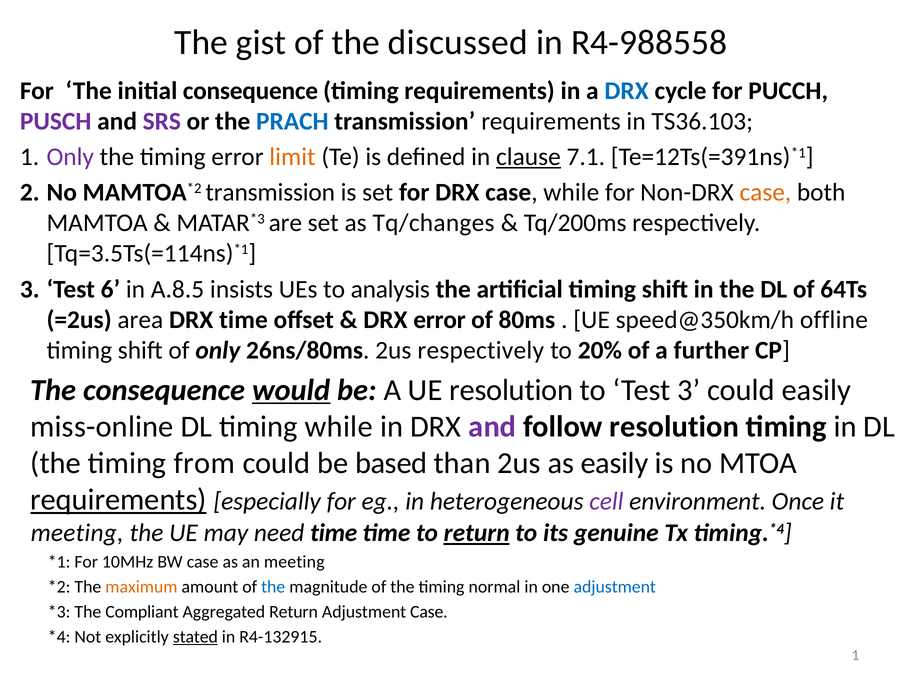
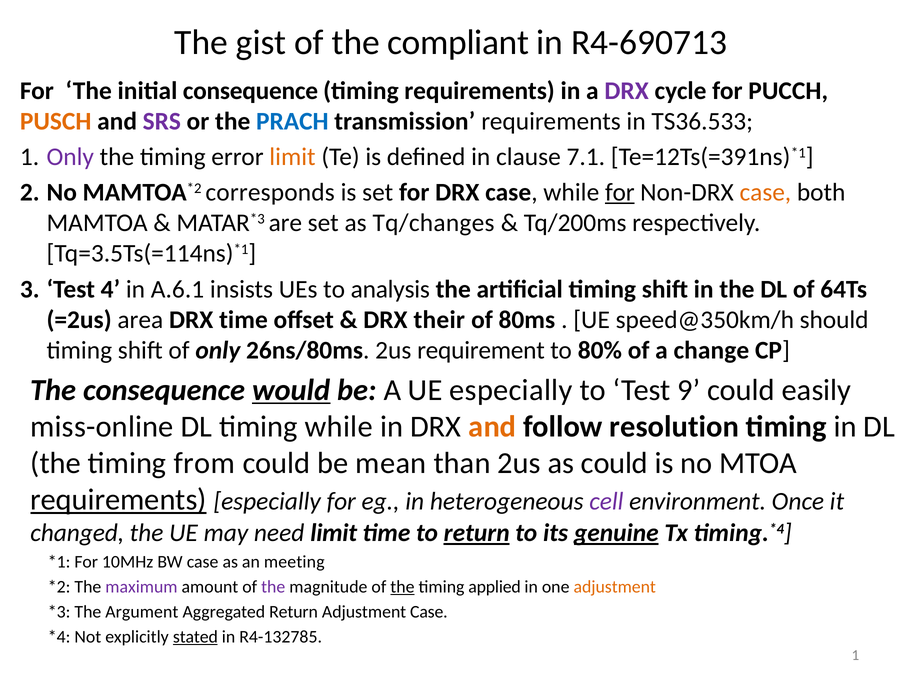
discussed: discussed -> compliant (458, 42)
R4-988558: R4-988558 -> R4-690713 (649, 42)
DRX colour: blue -> purple (627, 91)
PUSCH colour: purple -> orange (56, 121)
TS36.103: TS36.103 -> TS36.533 (702, 121)
clause underline: present -> none (528, 157)
transmission: transmission -> corresponds (270, 192)
for underline: none -> present (620, 192)
6: 6 -> 4 (110, 289)
A.8.5: A.8.5 -> A.6.1 (177, 289)
DRX error: error -> their (439, 319)
offline: offline -> should (834, 319)
2us respectively: respectively -> requirement (481, 350)
20%: 20% -> 80% (600, 350)
further: further -> change (711, 350)
UE resolution: resolution -> especially (511, 390)
Test 3: 3 -> 9 (689, 390)
and colour: purple -> orange (492, 426)
based: based -> mean (391, 463)
as easily: easily -> could (614, 463)
meeting: meeting -> changed (77, 533)
need time: time -> limit (334, 533)
genuine underline: none -> present (616, 533)
maximum colour: orange -> purple (141, 587)
the colour: blue -> purple (273, 587)
the underline: none -> present (402, 587)
normal: normal -> applied (495, 587)
adjustment colour: blue -> orange (615, 587)
Compliant: Compliant -> Argument (142, 611)
R4-132915: R4-132915 -> R4-132785 (281, 636)
